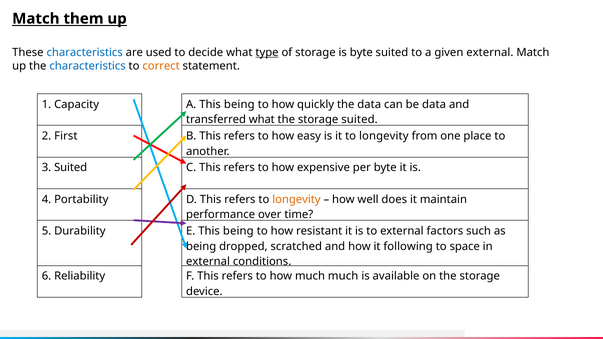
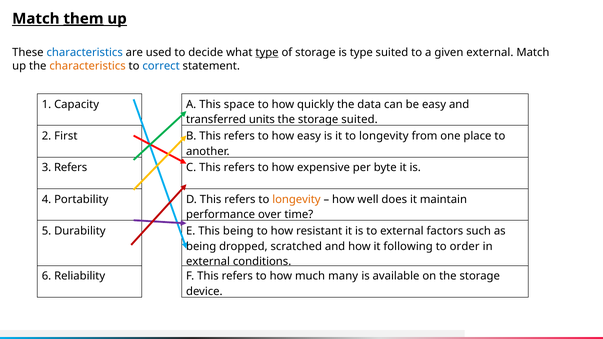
them underline: none -> present (83, 19)
is byte: byte -> type (361, 52)
characteristics colour: blue -> orange (88, 66)
correct colour: orange -> blue (161, 66)
A This being: being -> space (239, 104)
be data: data -> easy (434, 104)
transferred what: what -> units (262, 120)
3 Suited: Suited -> Refers (71, 168)
space: space -> order (465, 246)
much much: much -> many (343, 276)
